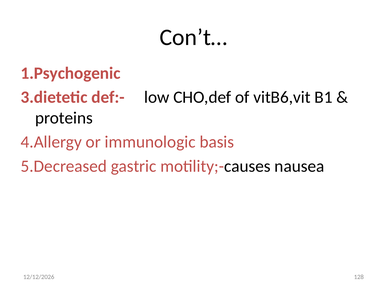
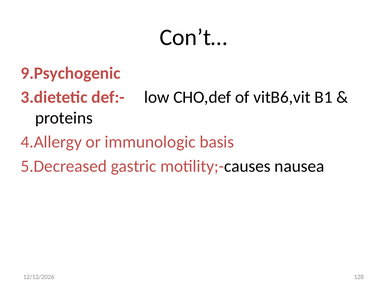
1.Psychogenic: 1.Psychogenic -> 9.Psychogenic (71, 73)
